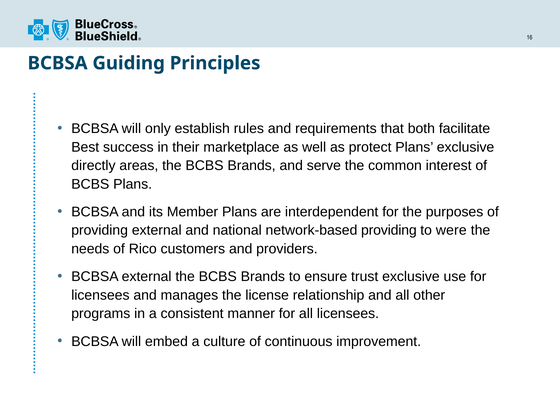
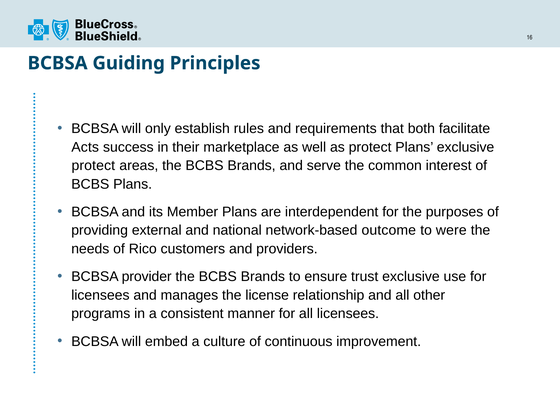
Best: Best -> Acts (85, 147)
directly: directly -> protect (93, 166)
network-based providing: providing -> outcome (389, 230)
BCBSA external: external -> provider (147, 277)
